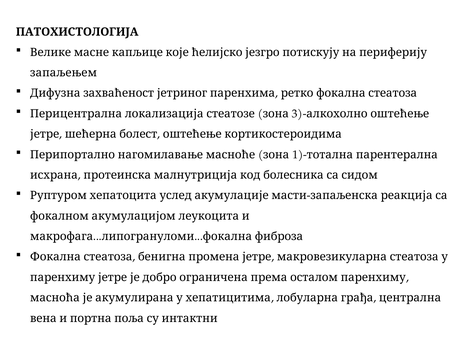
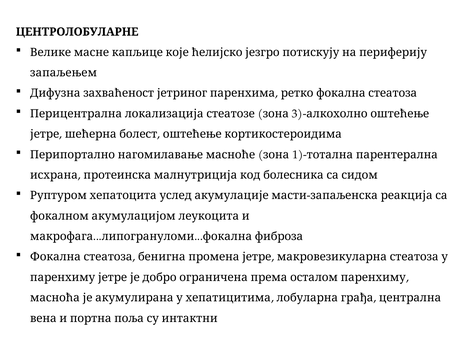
ПАТОХИСТОЛОГИЈА: ПАТОХИСТОЛОГИЈА -> ЦЕНТРОЛОБУЛАРНЕ (77, 32)
